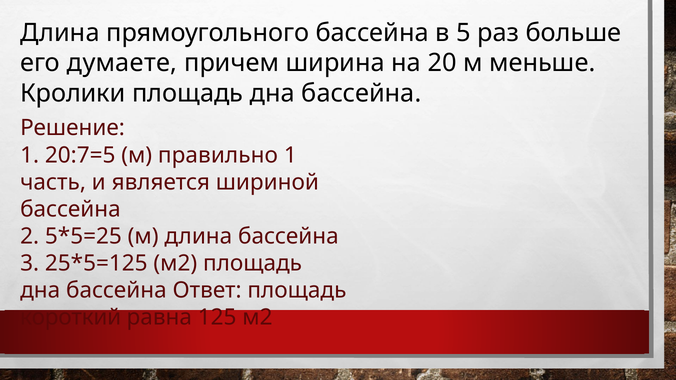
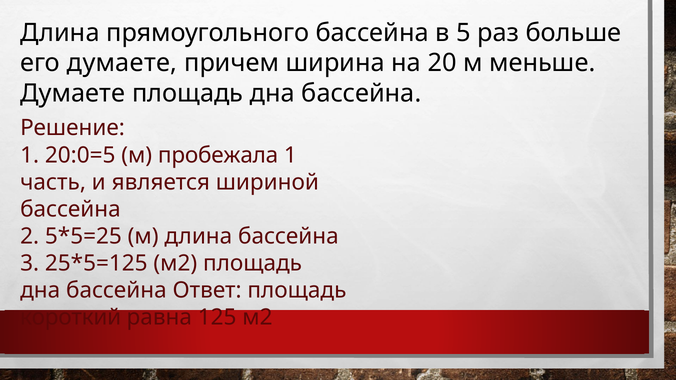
Кролики: Кролики -> Думаете (73, 94)
20:7=5: 20:7=5 -> 20:0=5 (80, 155)
правильно: правильно -> пробежала (218, 155)
